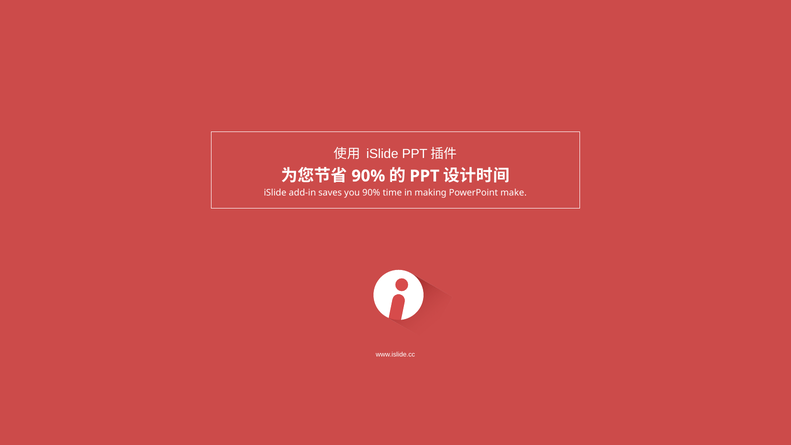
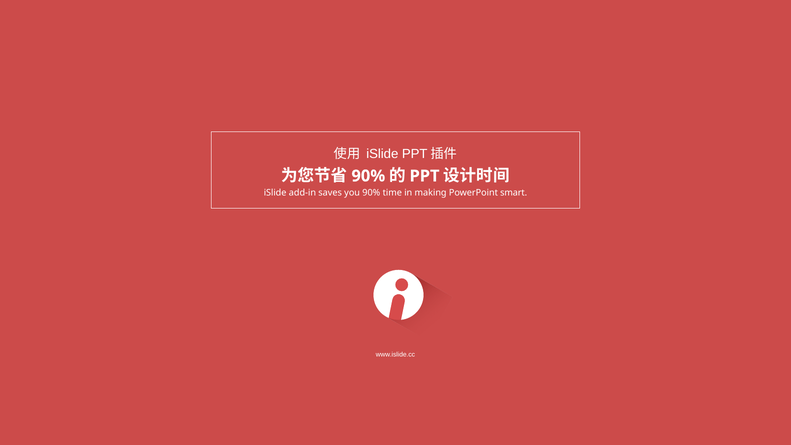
make: make -> smart (514, 193)
